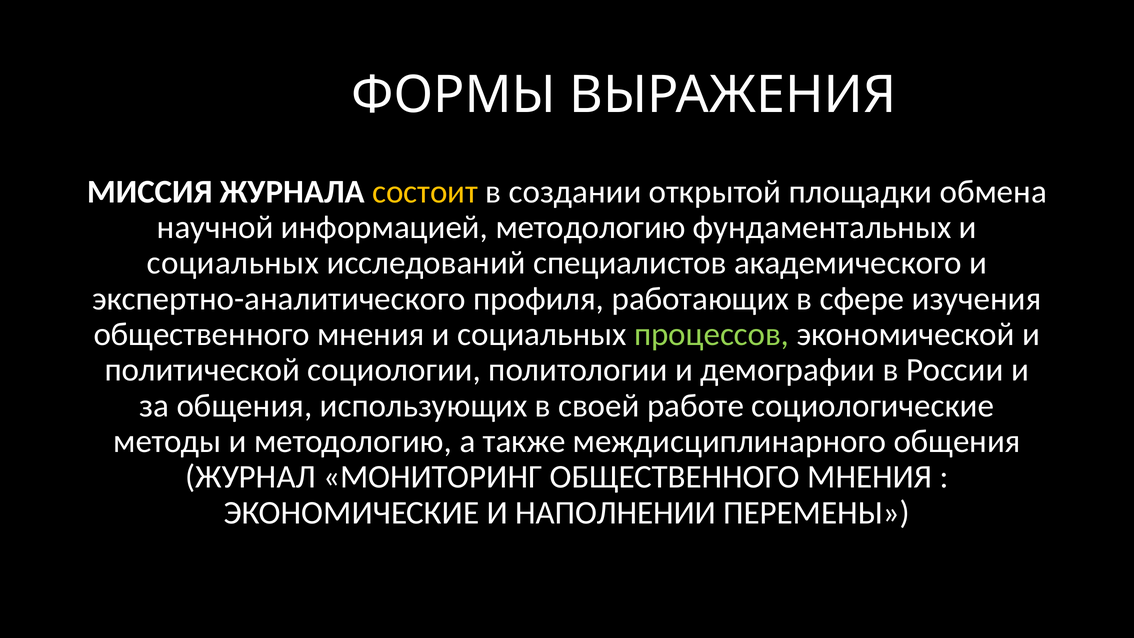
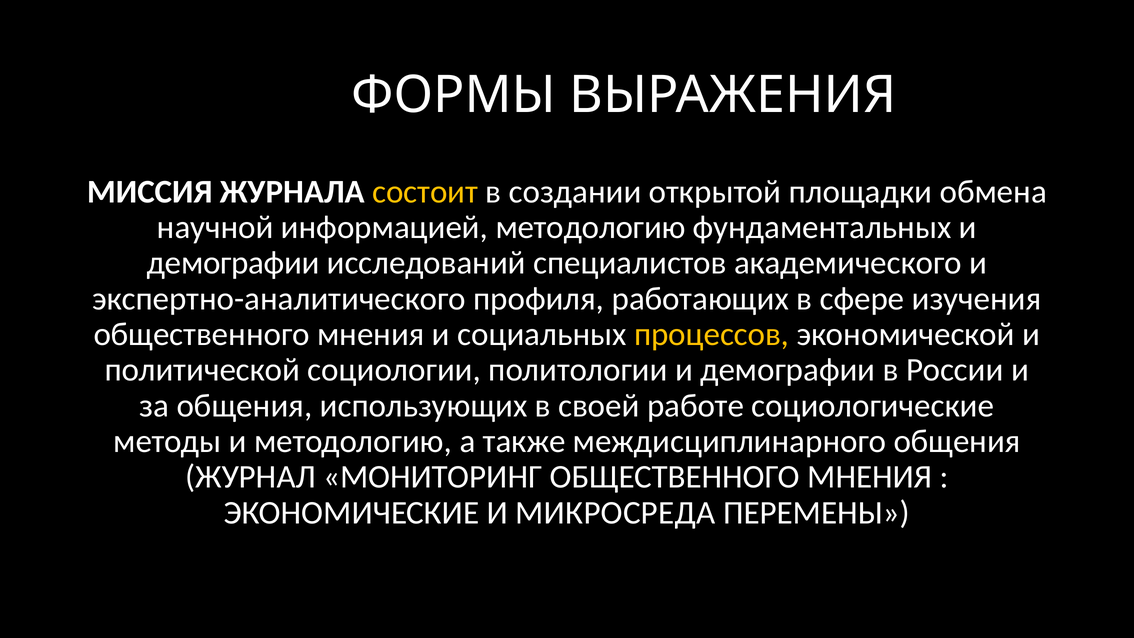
социальных: социальных -> демографии (233, 263)
процессов colour: light green -> yellow (712, 334)
НАПОЛНЕНИИ: НАПОЛНЕНИИ -> МИКРОСРЕДА (615, 513)
